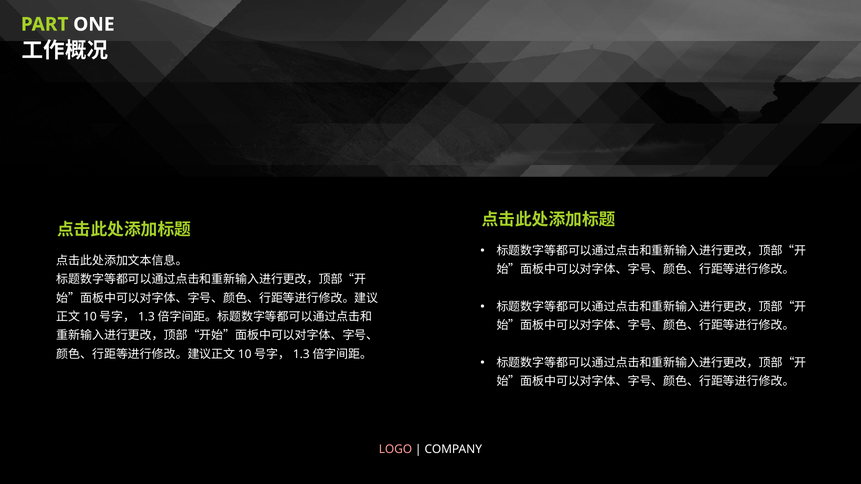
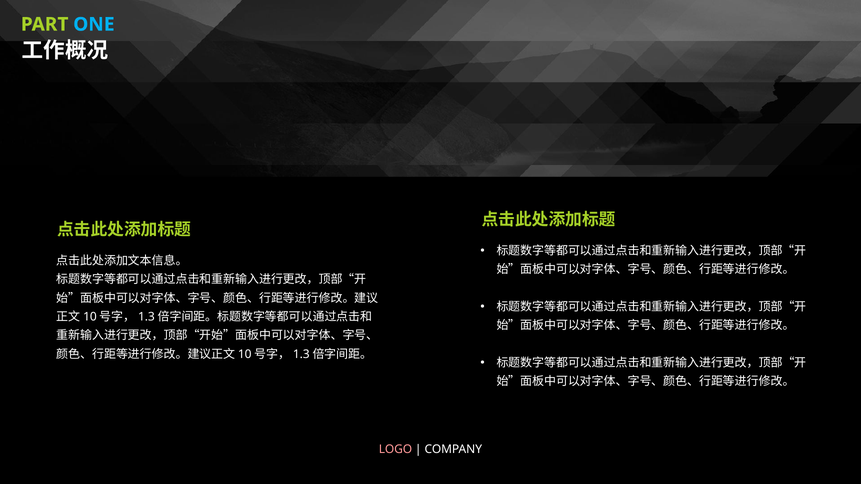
ONE colour: white -> light blue (94, 24)
